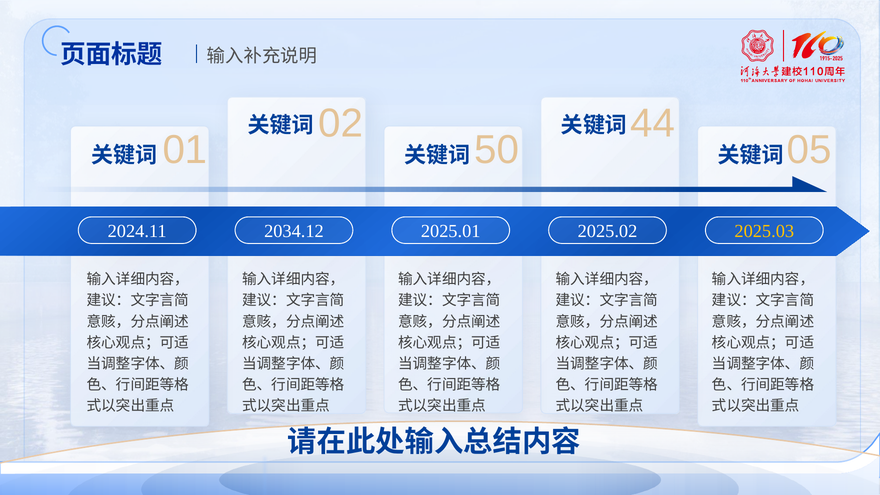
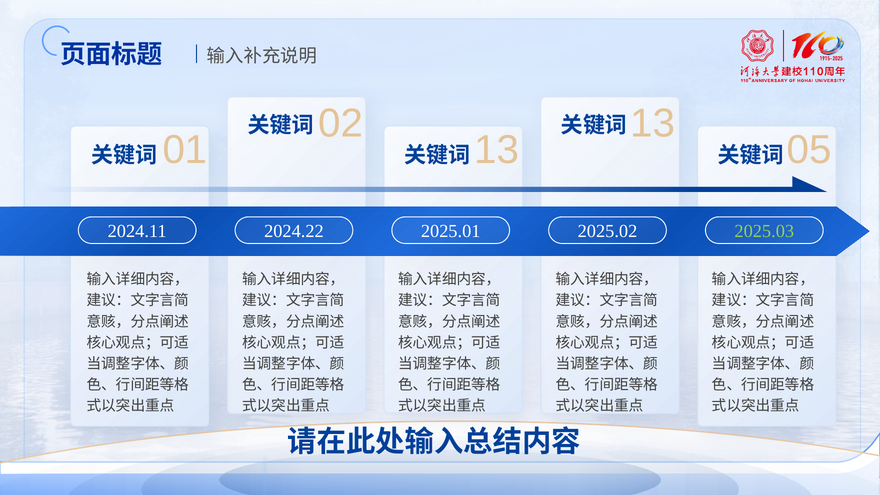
02 44: 44 -> 13 (653, 123)
01 50: 50 -> 13 (497, 150)
2034.12: 2034.12 -> 2024.22 (294, 231)
2025.03 colour: yellow -> light green (764, 231)
